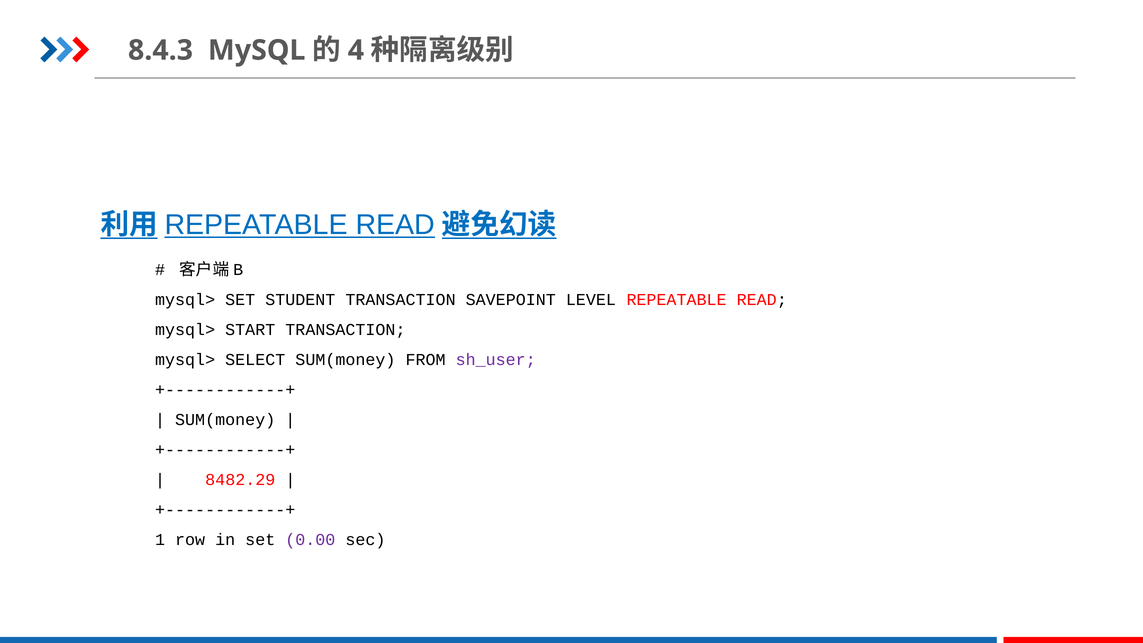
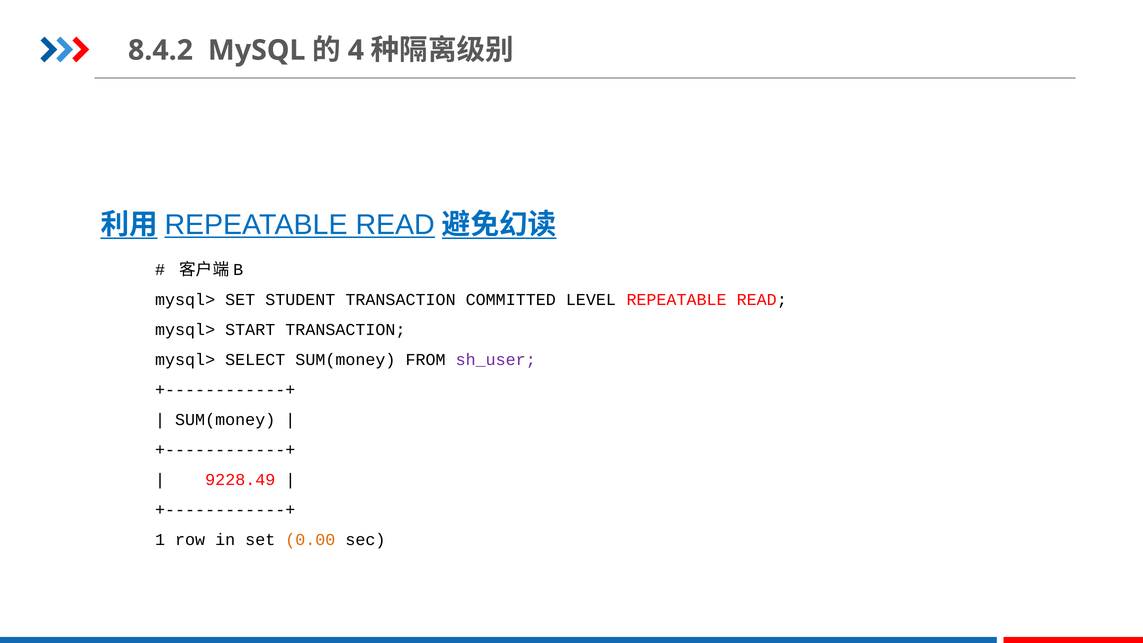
8.4.3: 8.4.3 -> 8.4.2 (161, 50)
SAVEPOINT: SAVEPOINT -> COMMITTED (511, 300)
8482.29: 8482.29 -> 9228.49 (240, 480)
0.00 colour: purple -> orange (310, 540)
